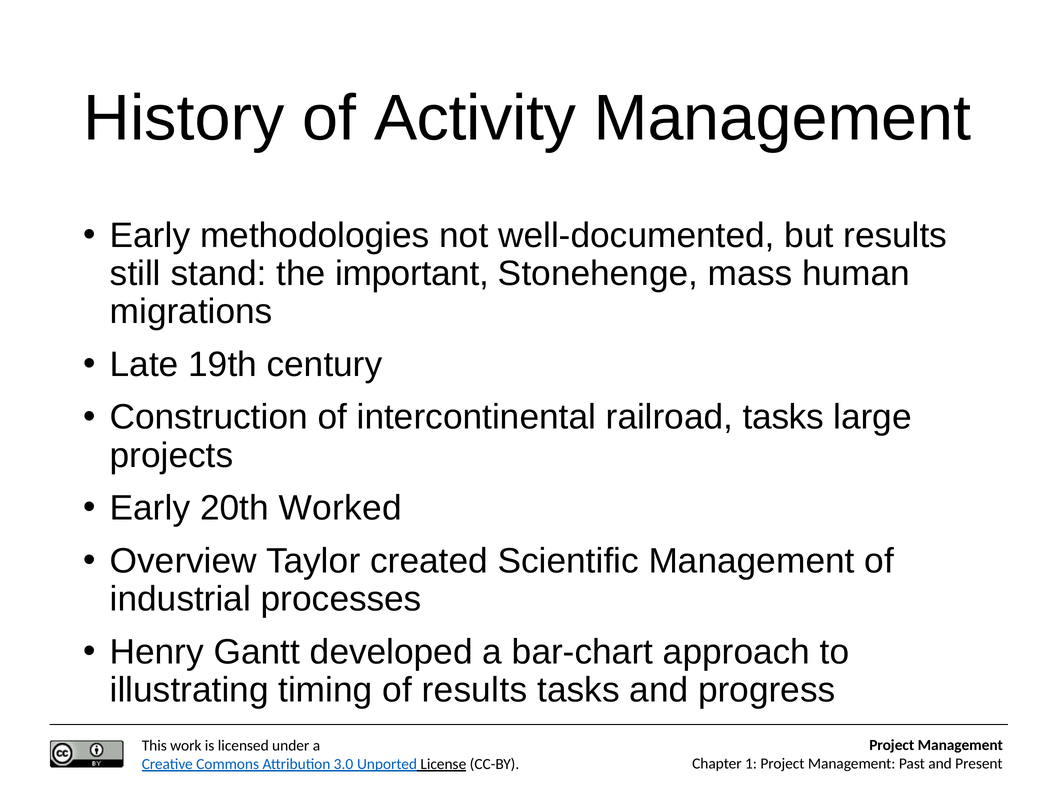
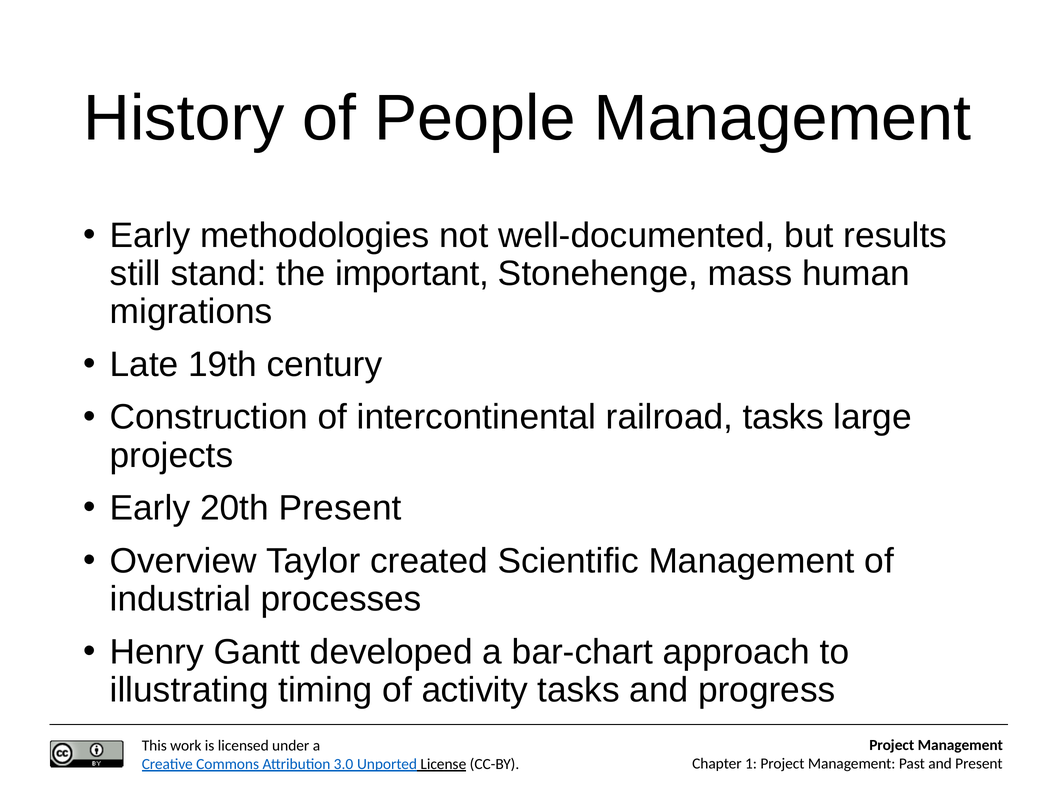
Activity: Activity -> People (475, 119)
20th Worked: Worked -> Present (340, 508)
of results: results -> activity (475, 690)
